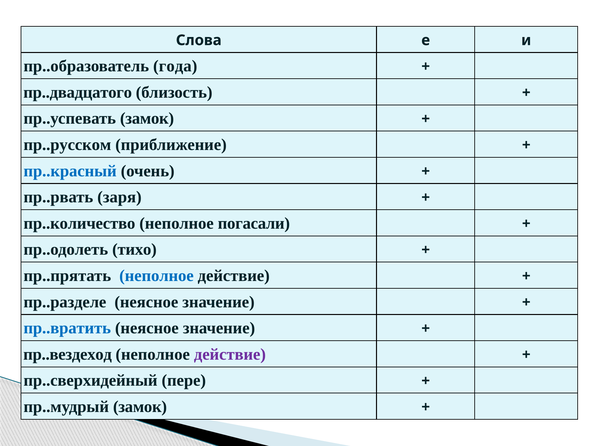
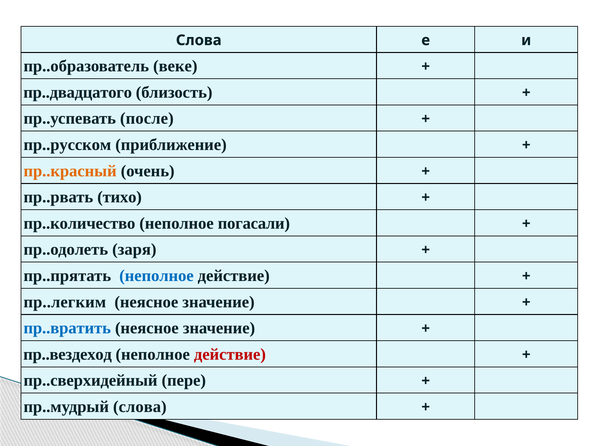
года: года -> веке (175, 66)
пр..успевать замок: замок -> после (147, 118)
пр..красный colour: blue -> orange (70, 171)
заря: заря -> тихо (120, 197)
тихо: тихо -> заря (134, 249)
пр..разделе: пр..разделе -> пр..легким (65, 302)
действие colour: purple -> red (230, 354)
пр..мудрый замок: замок -> слова (140, 406)
